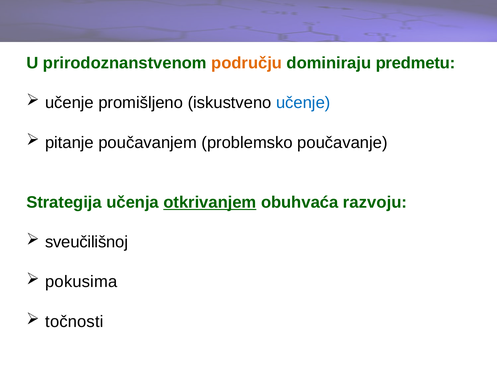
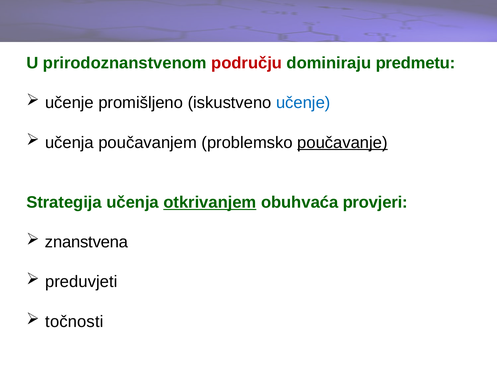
području colour: orange -> red (247, 63)
pitanje: pitanje -> učenja (69, 142)
poučavanje underline: none -> present (342, 142)
razvoju: razvoju -> provjeri (375, 202)
sveučilišnoj: sveučilišnoj -> znanstvena (87, 242)
pokusima: pokusima -> preduvjeti (81, 282)
